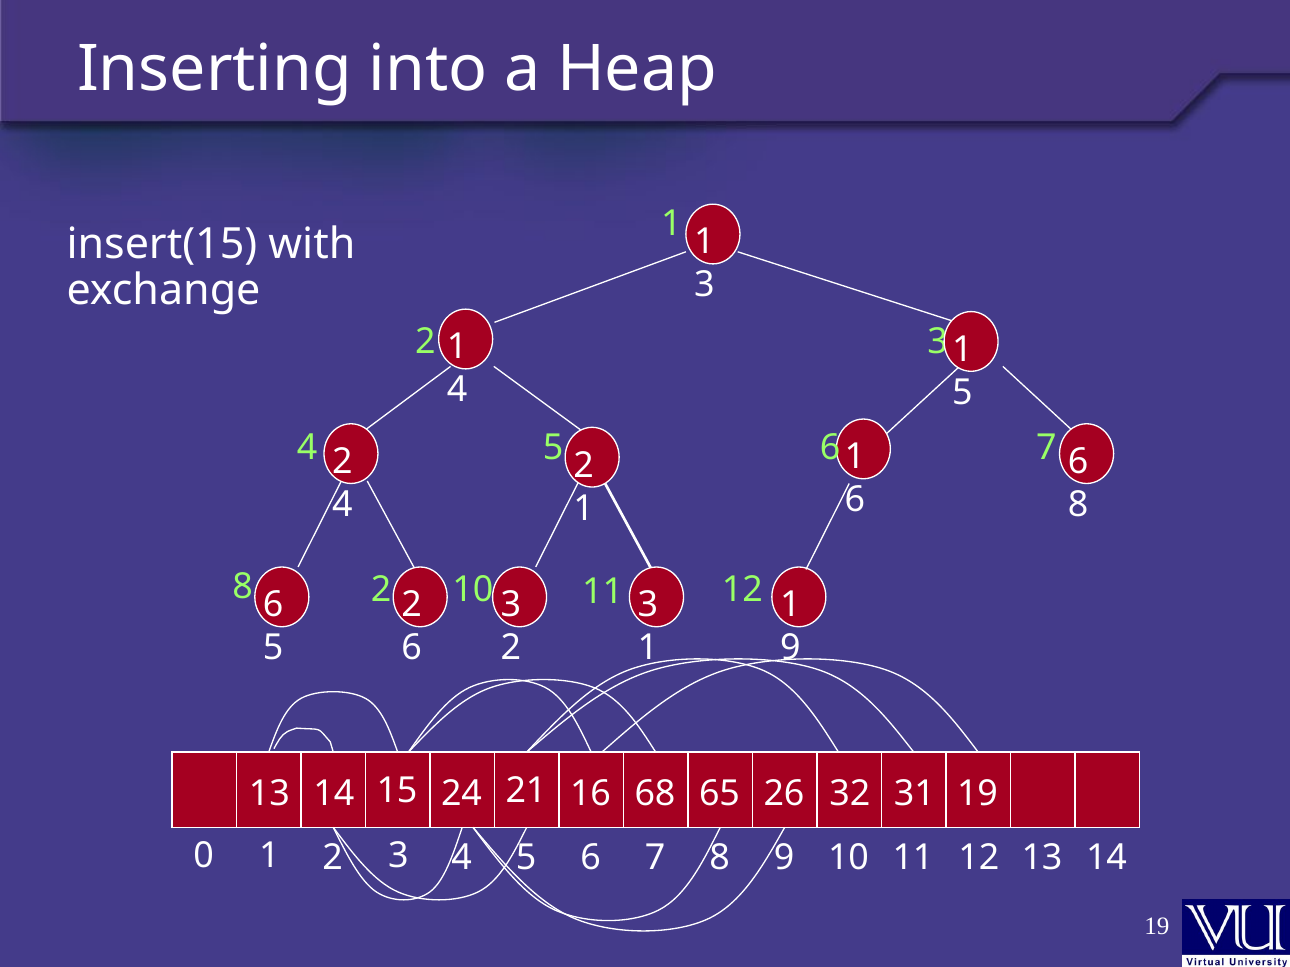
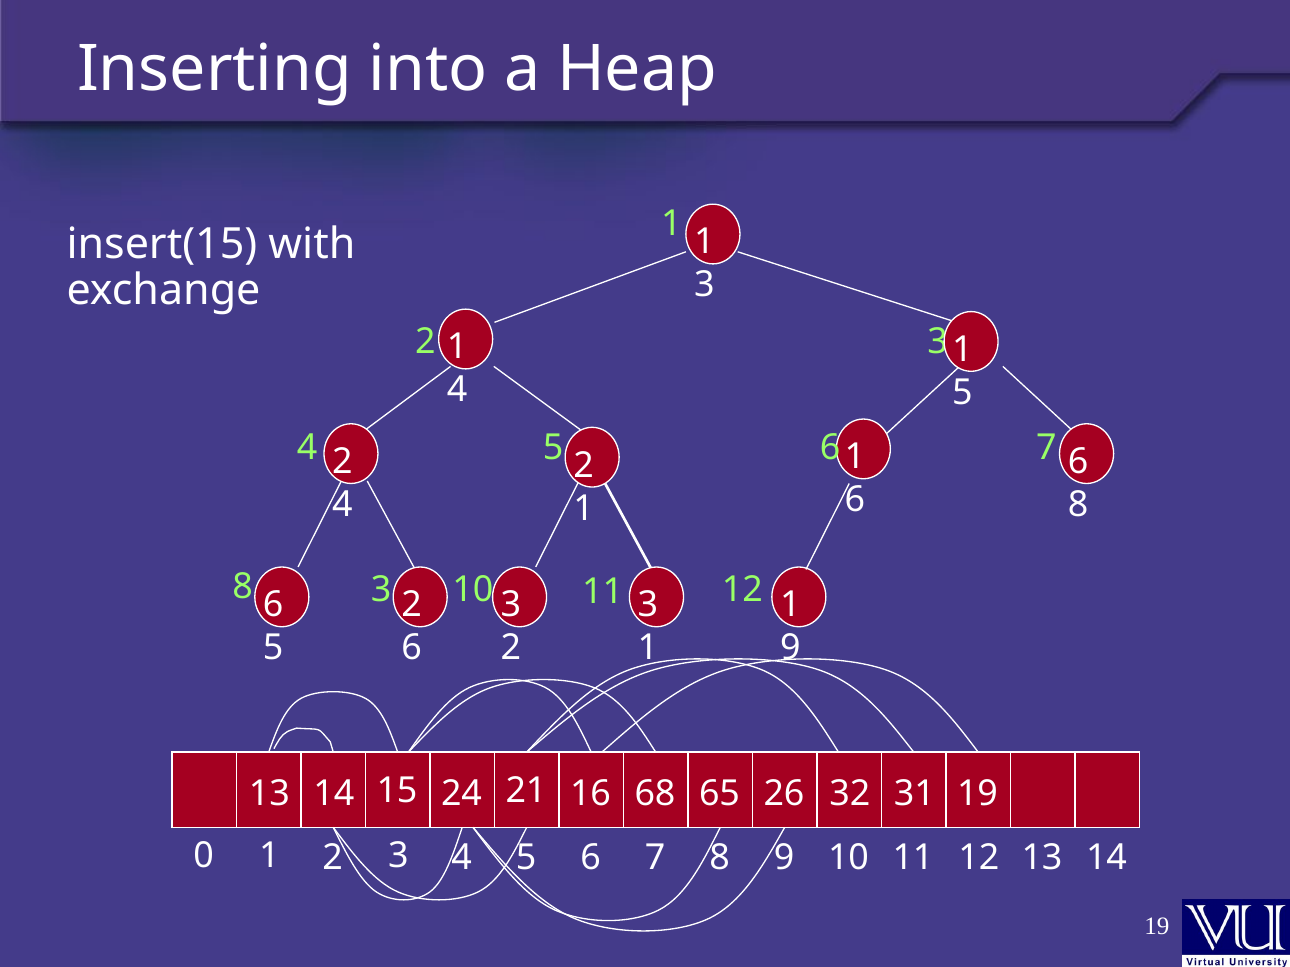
8 2: 2 -> 3 (381, 589)
